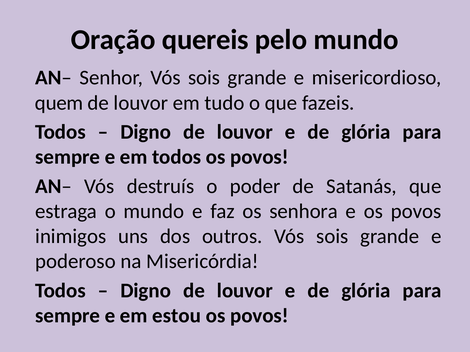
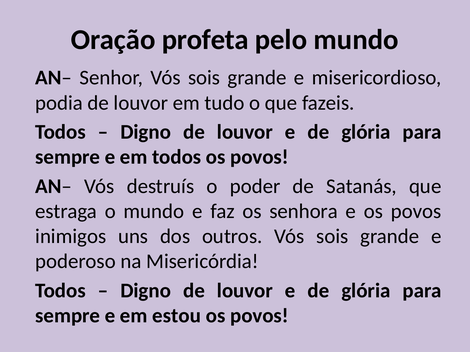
quereis: quereis -> profeta (205, 40)
quem: quem -> podia (59, 103)
